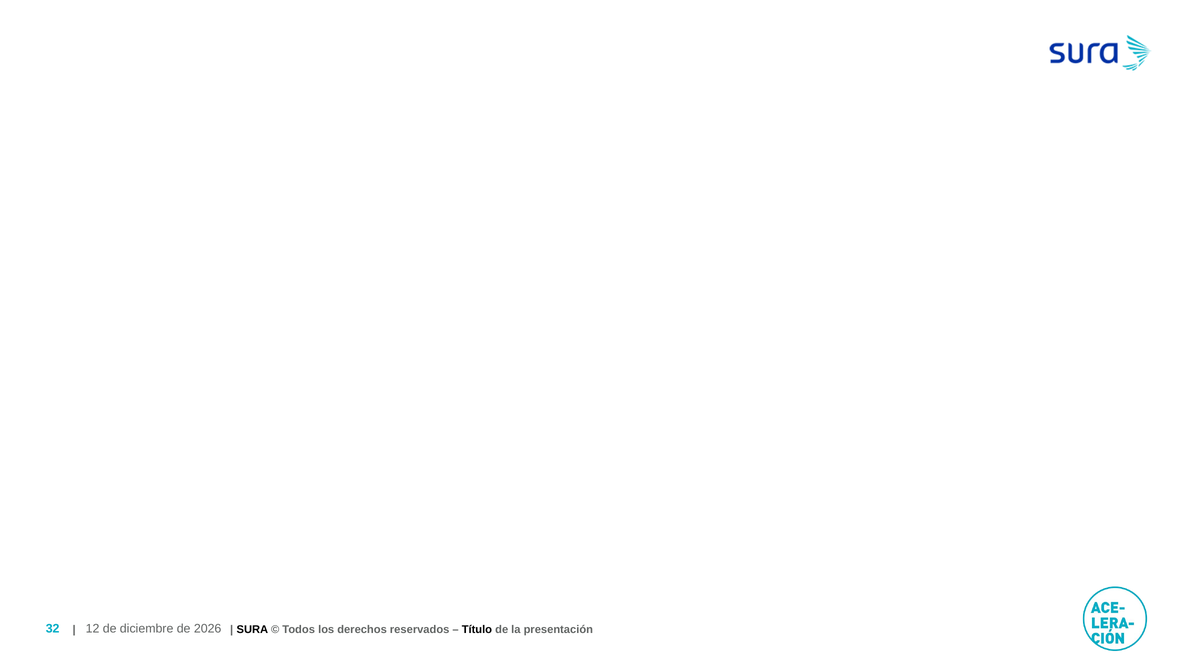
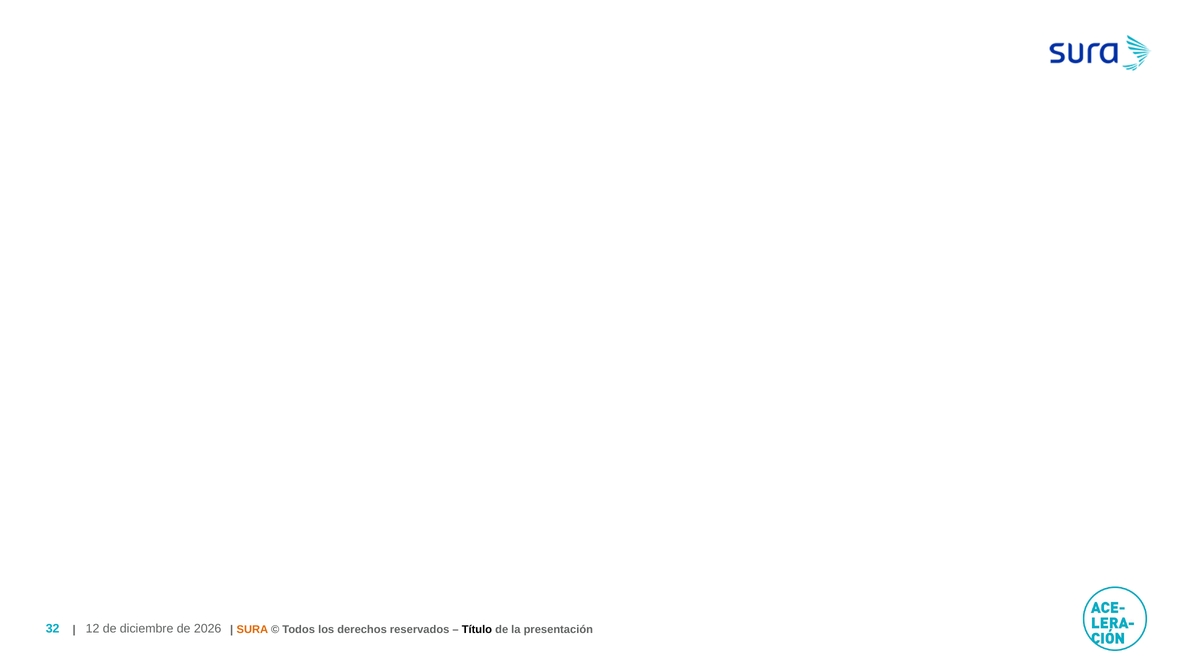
SURA colour: black -> orange (252, 630)
